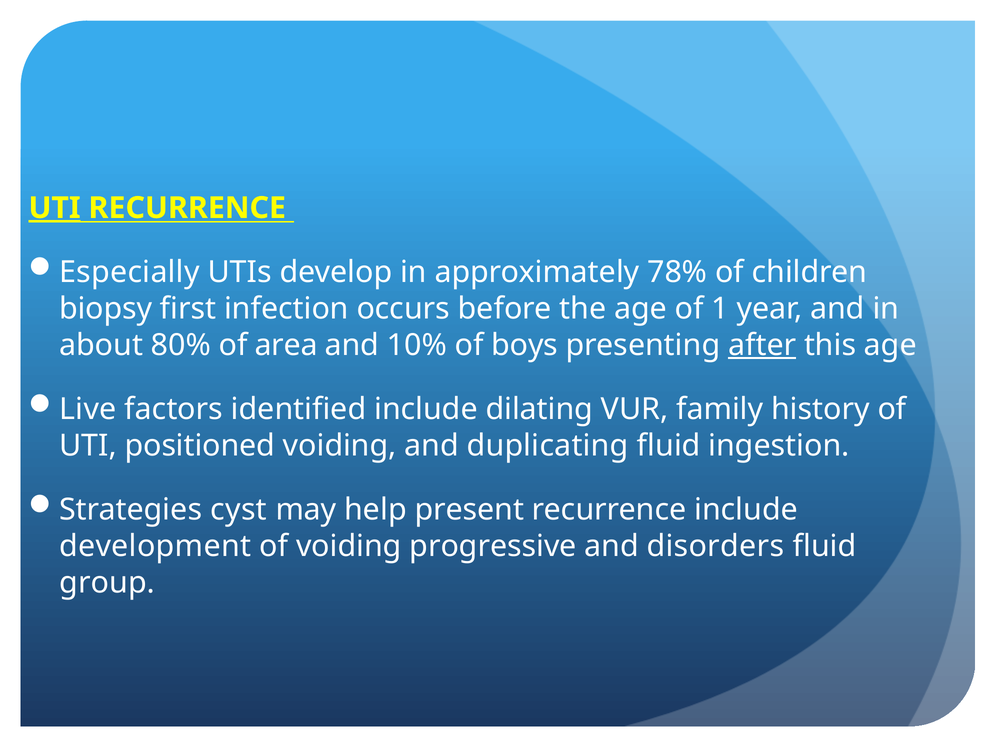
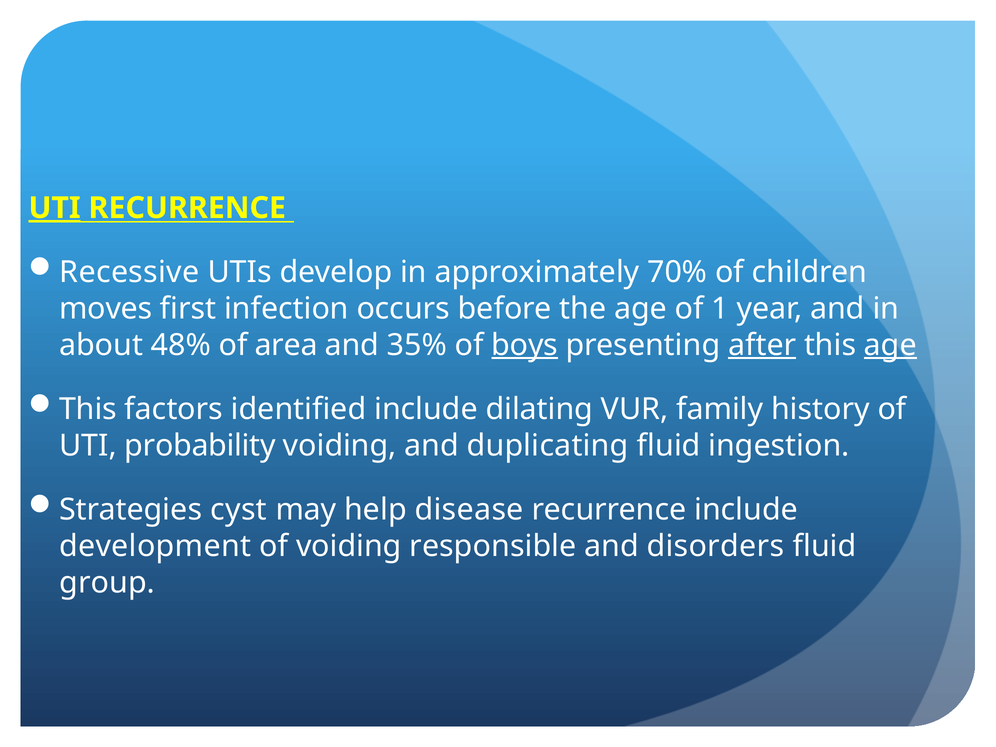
Especially: Especially -> Recessive (129, 272)
78%: 78% -> 70% (677, 272)
biopsy: biopsy -> moves (106, 309)
80%: 80% -> 48% (181, 345)
10%: 10% -> 35% (417, 345)
boys underline: none -> present (525, 345)
age underline: none -> present (890, 345)
Live: Live -> This (88, 409)
positioned: positioned -> probability (200, 446)
present: present -> disease (469, 510)
progressive: progressive -> responsible (493, 546)
